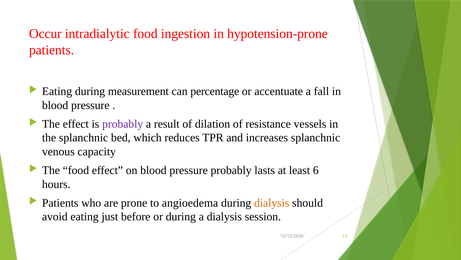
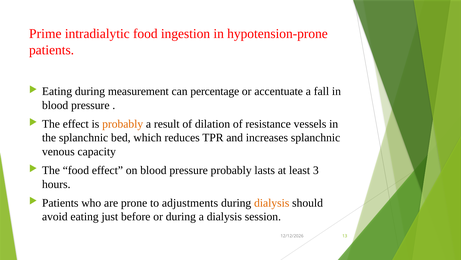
Occur: Occur -> Prime (45, 34)
probably colour: purple -> orange (123, 124)
6: 6 -> 3 (316, 170)
angioedema: angioedema -> adjustments (190, 202)
